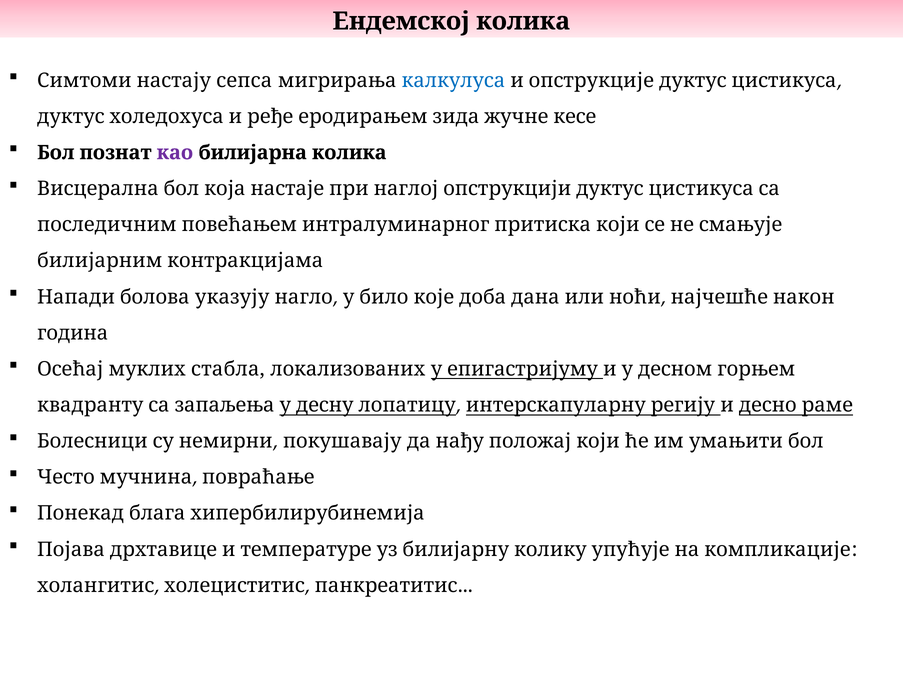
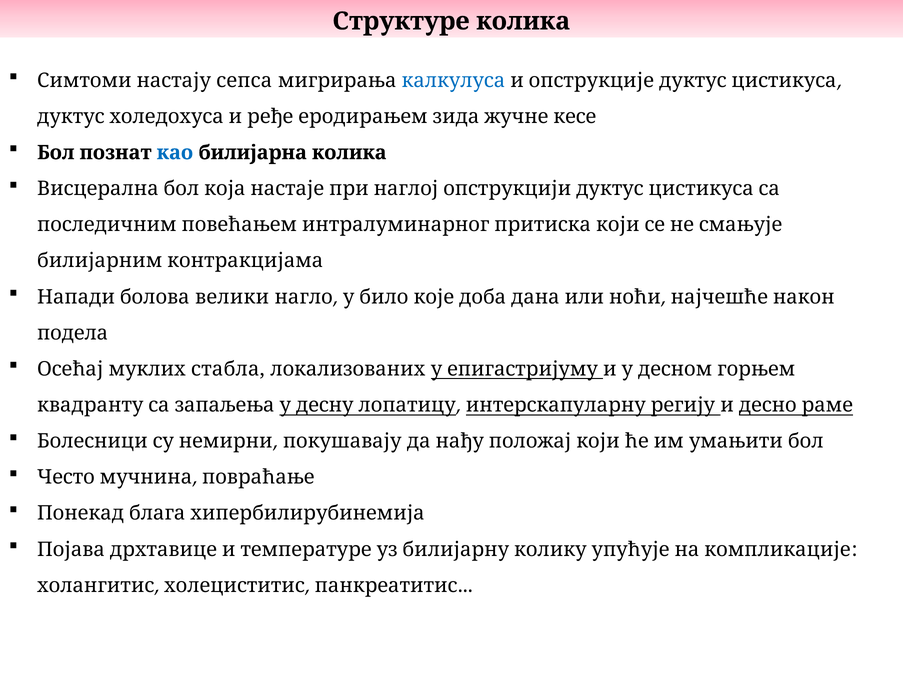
Ендемској: Ендемској -> Структуре (401, 21)
као colour: purple -> blue (175, 153)
указују: указују -> велики (232, 297)
година: година -> подела (73, 333)
